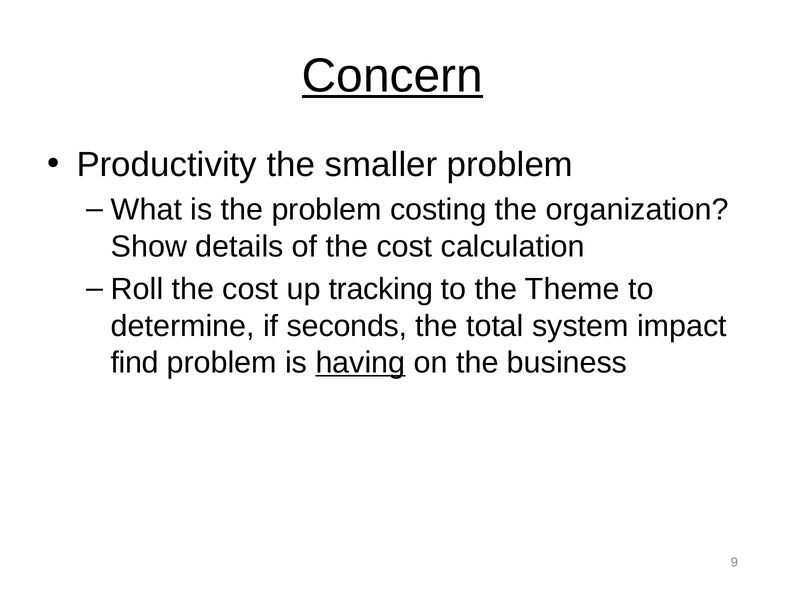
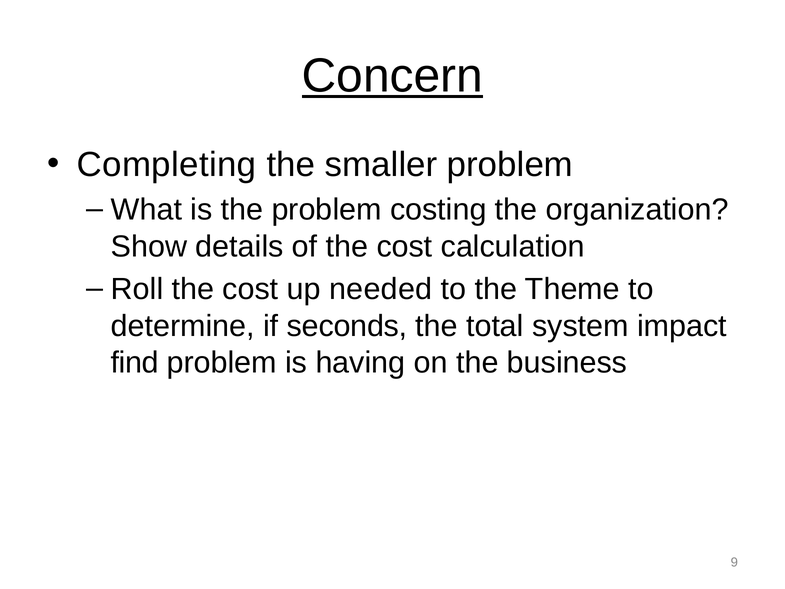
Productivity: Productivity -> Completing (167, 165)
tracking: tracking -> needed (381, 289)
having underline: present -> none (360, 362)
